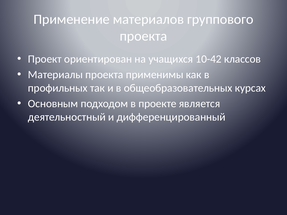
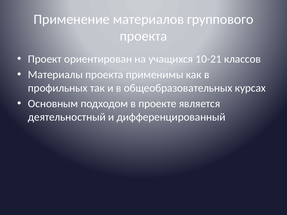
10-42: 10-42 -> 10-21 (209, 59)
